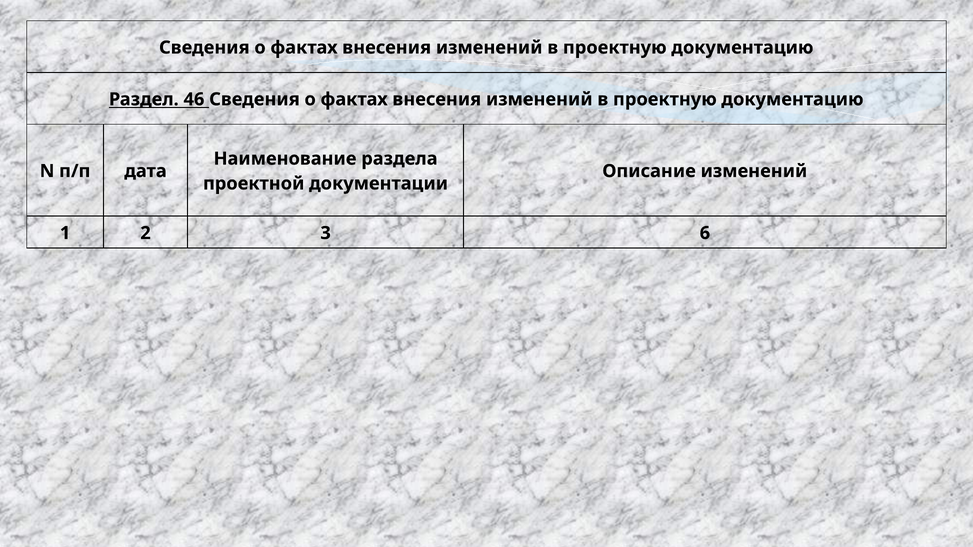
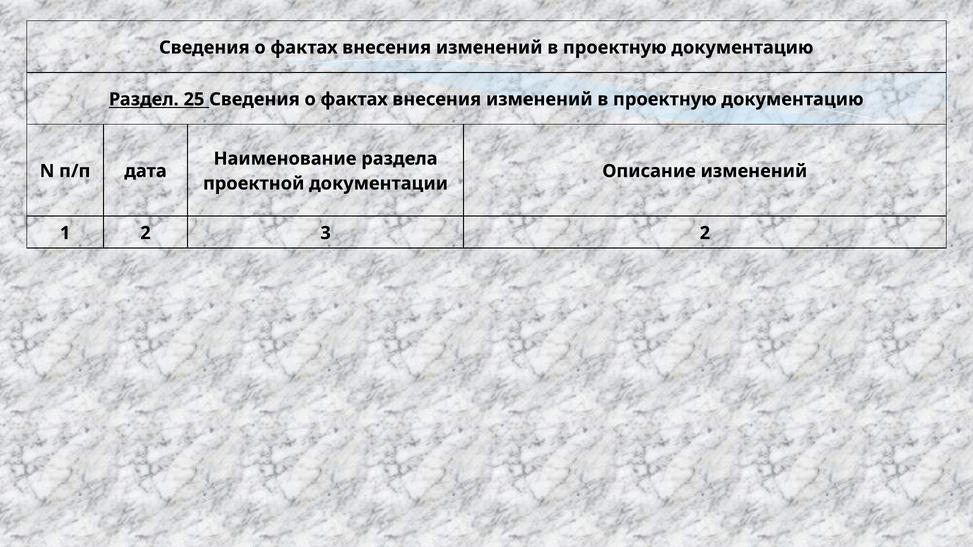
46: 46 -> 25 (194, 99)
3 6: 6 -> 2 (705, 233)
